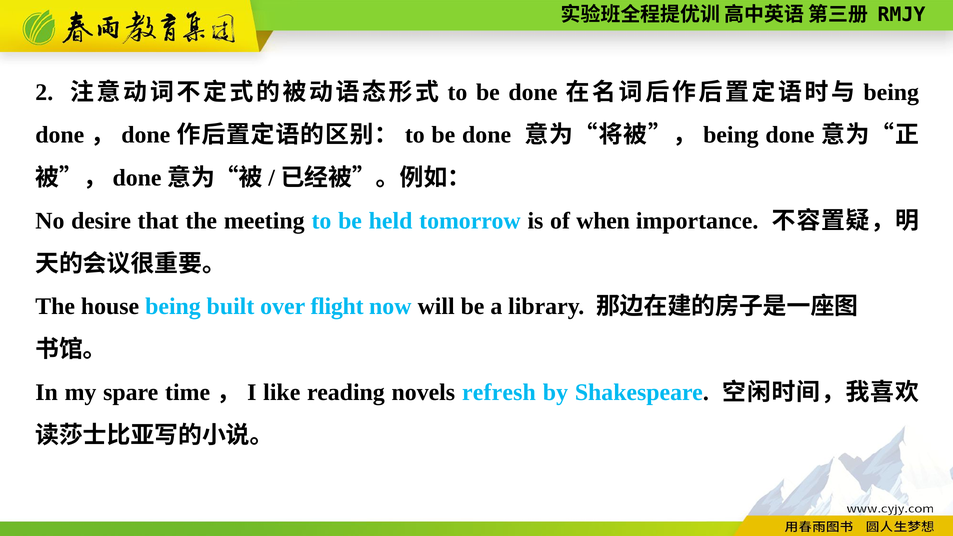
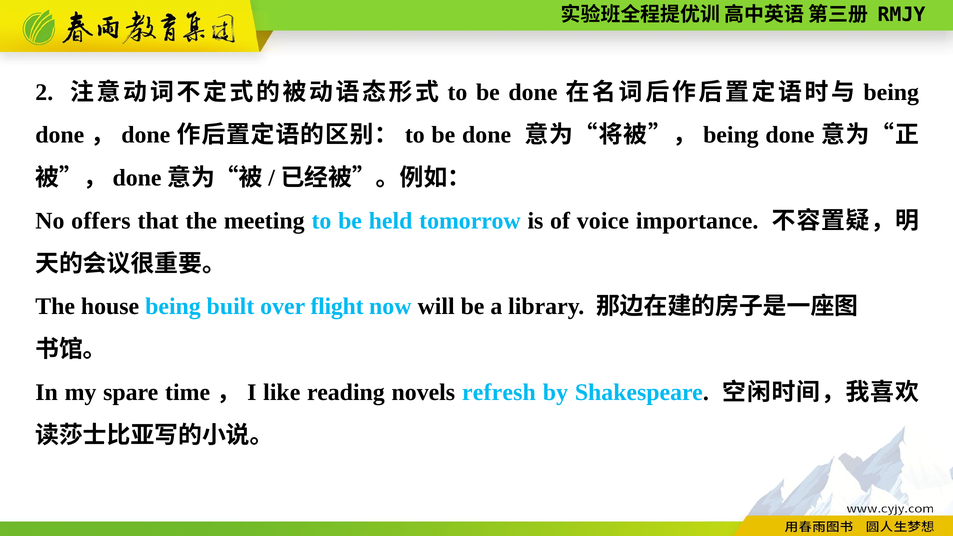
desire: desire -> offers (101, 221)
when: when -> voice (603, 221)
